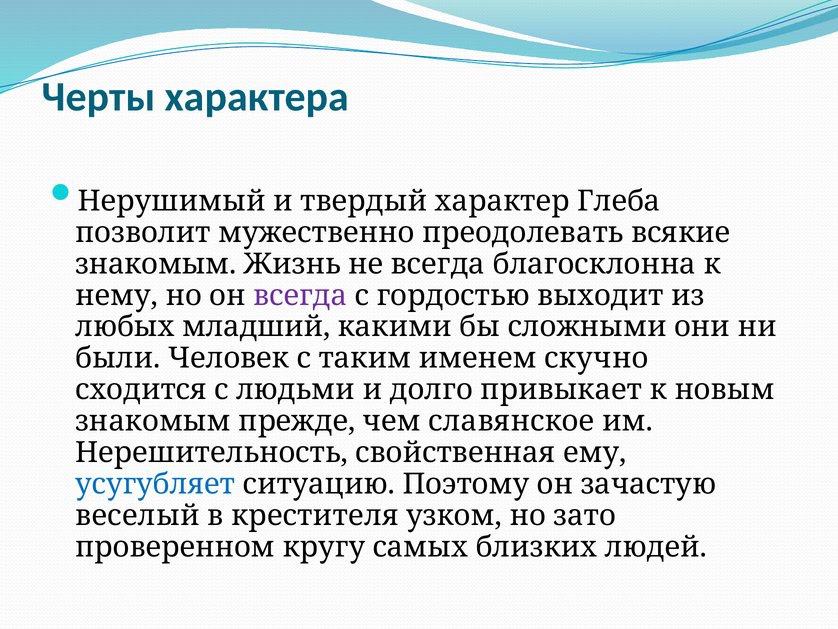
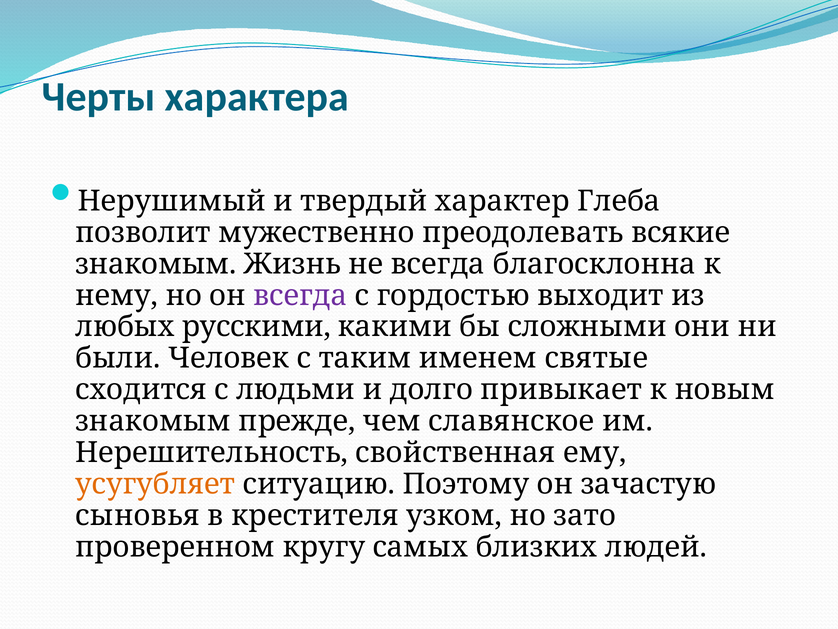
младший: младший -> русскими (256, 327)
скучно: скучно -> святые (596, 358)
усугубляет colour: blue -> orange (155, 484)
веселый: веселый -> сыновья (138, 515)
